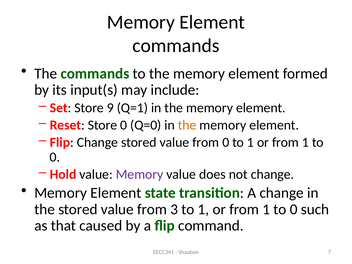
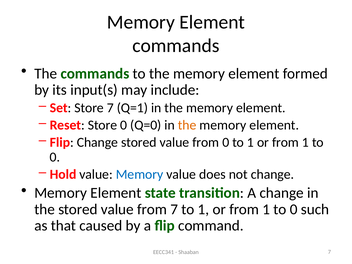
Store 9: 9 -> 7 (110, 108)
Memory colour: purple -> blue (140, 174)
from 3: 3 -> 7 (174, 209)
